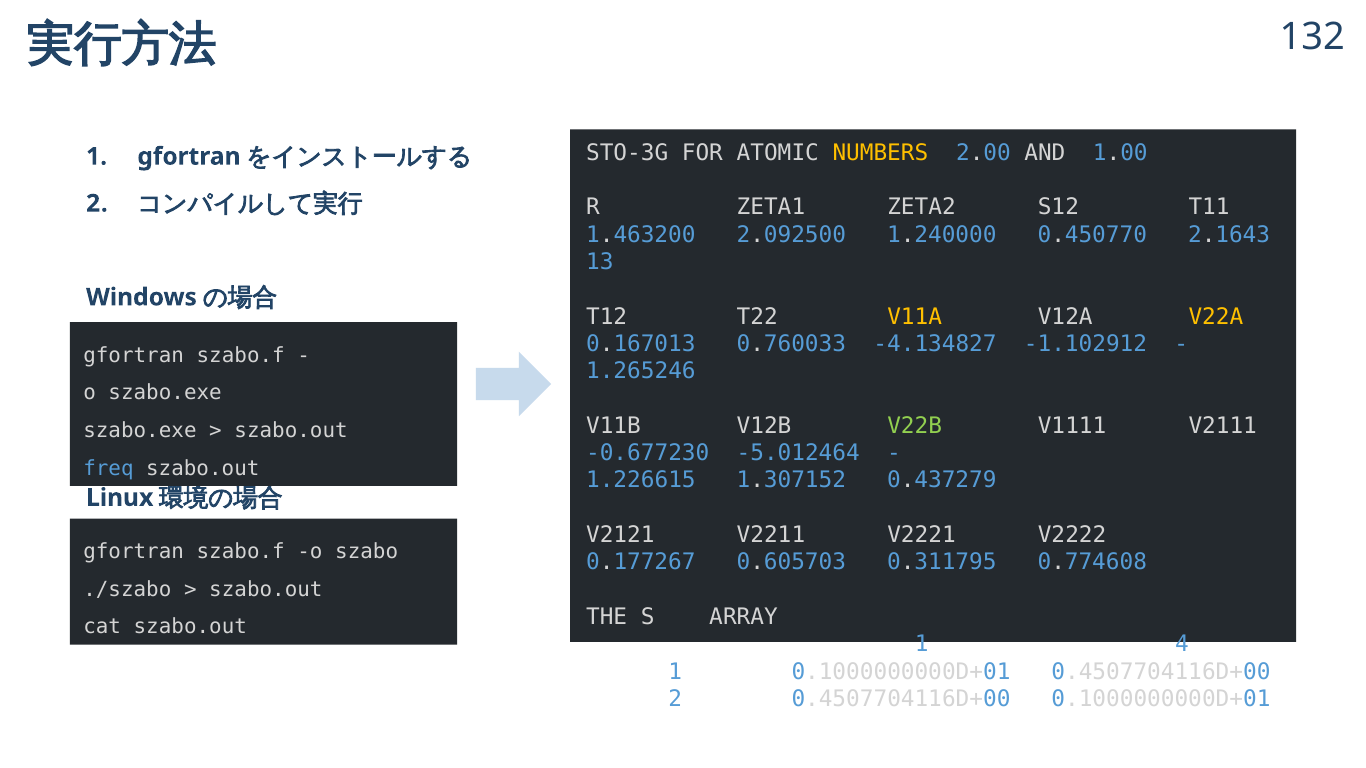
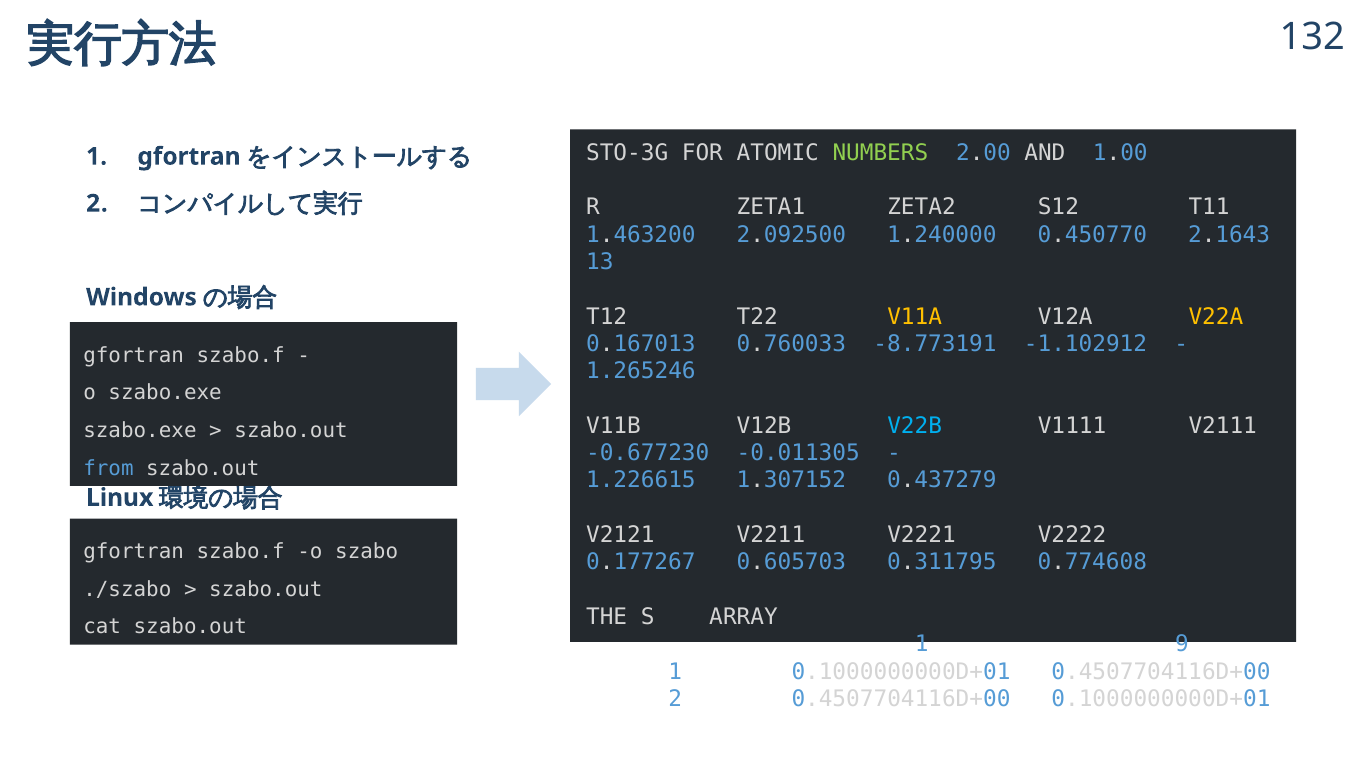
NUMBERS colour: yellow -> light green (880, 153)
-4.134827: -4.134827 -> -8.773191 (935, 344)
V22B colour: light green -> light blue (915, 426)
-5.012464: -5.012464 -> -0.011305 (798, 453)
freq: freq -> from (108, 468)
4: 4 -> 9 (1182, 645)
